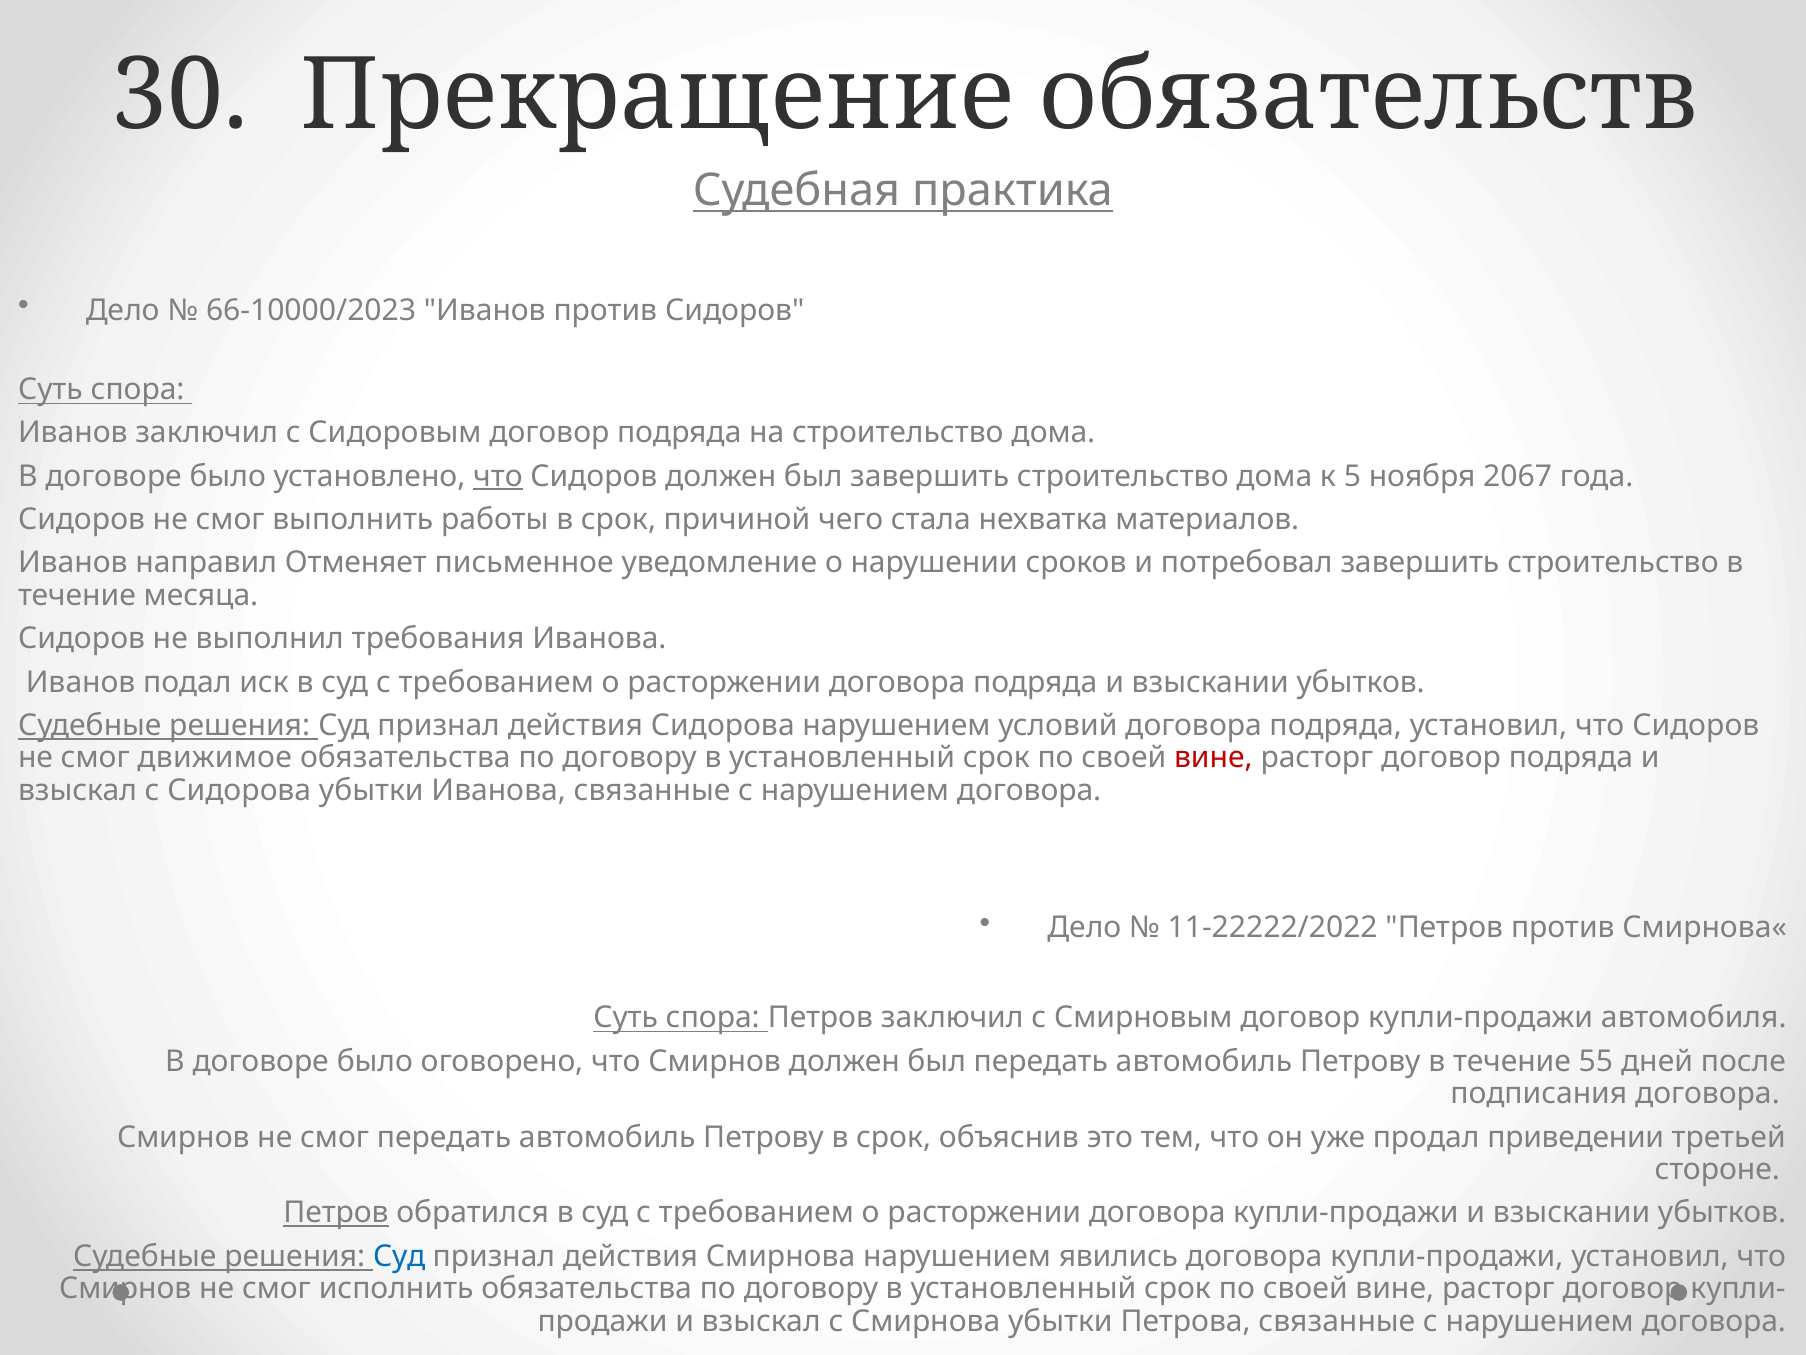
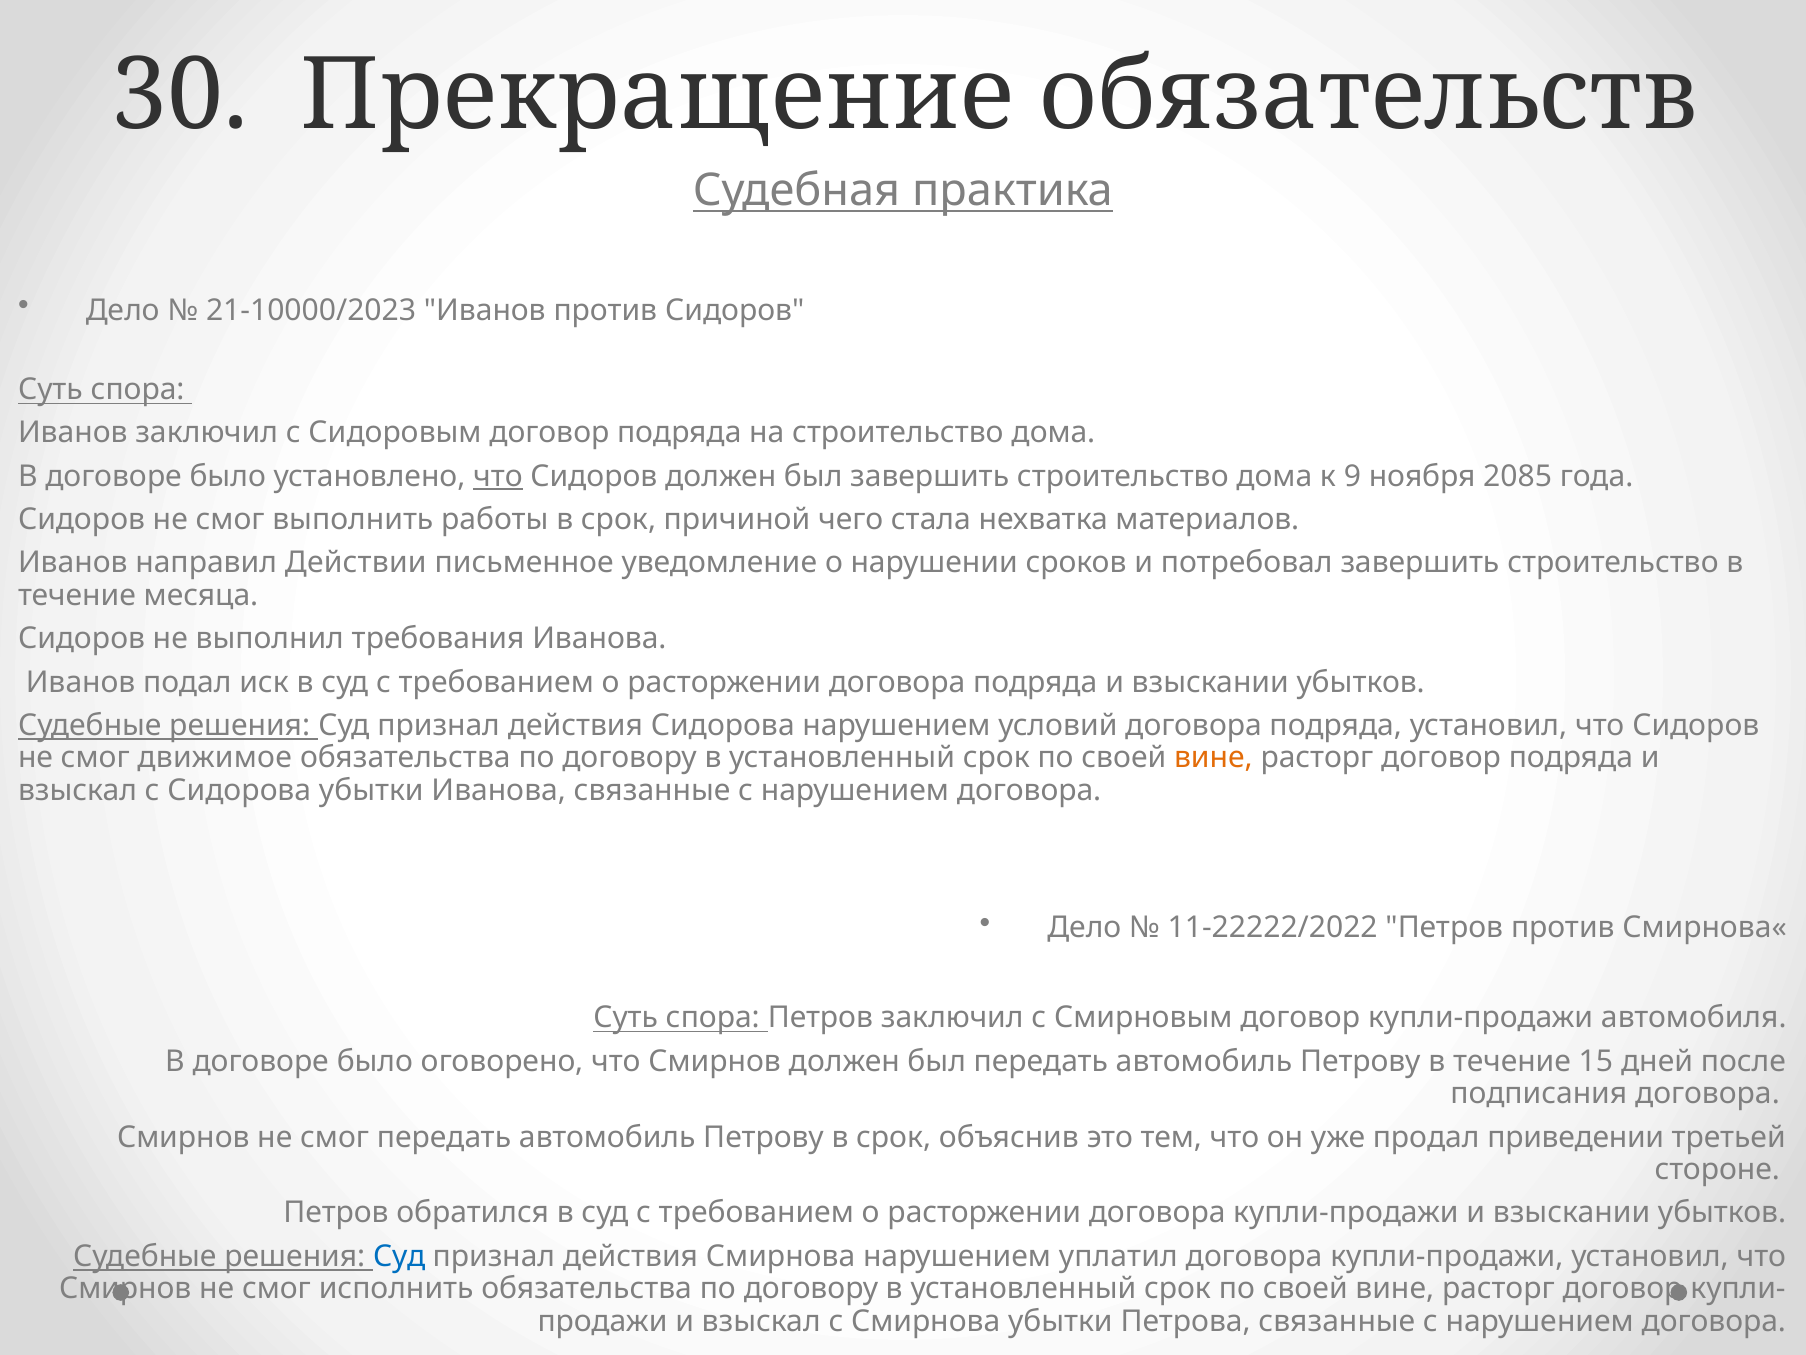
66-10000/2023: 66-10000/2023 -> 21-10000/2023 (311, 310)
5: 5 -> 9 (1353, 476)
2067: 2067 -> 2085 (1518, 476)
Отменяет: Отменяет -> Действии (356, 563)
вине colour: red -> orange (1213, 758)
55: 55 -> 15 (1596, 1061)
Петров underline: present -> none (336, 1212)
явились: явились -> уплатил (1118, 1256)
